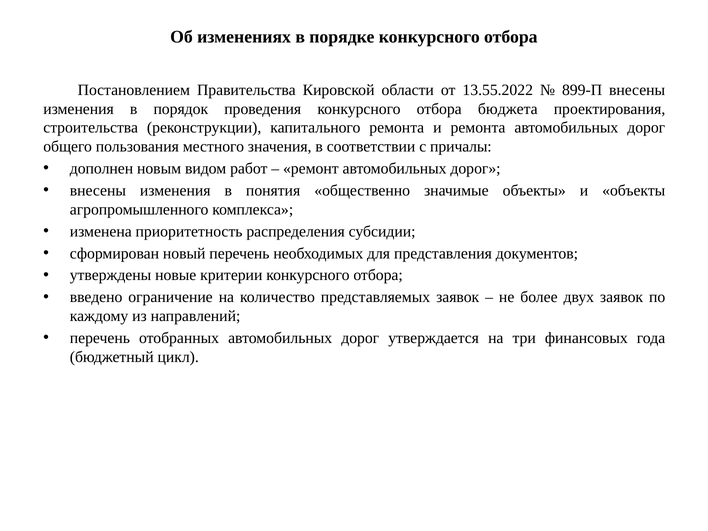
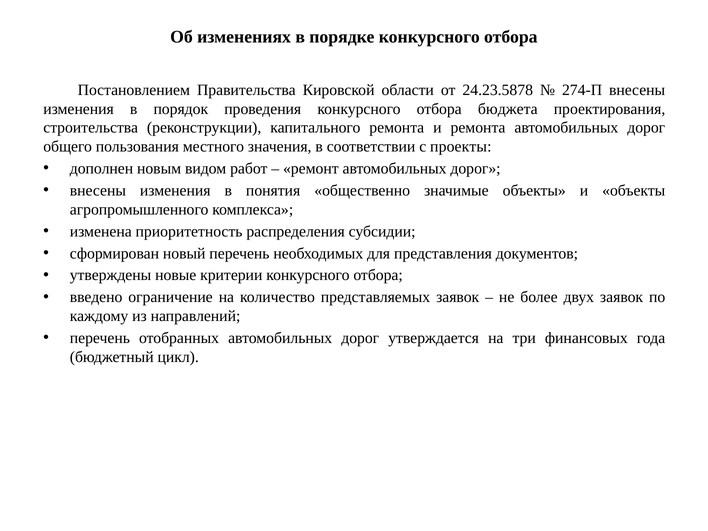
13.55.2022: 13.55.2022 -> 24.23.5878 (498, 90)
899-П: 899-П -> 274-П (582, 90)
причалы: причалы -> проекты (461, 147)
